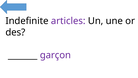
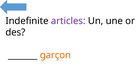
garçon colour: purple -> orange (55, 55)
